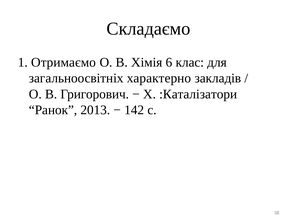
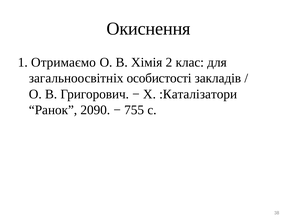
Складаємо: Складаємо -> Окиснення (149, 29)
6: 6 -> 2 (169, 62)
характерно: характерно -> особистості (159, 78)
2013: 2013 -> 2090 (95, 110)
142: 142 -> 755 (134, 110)
